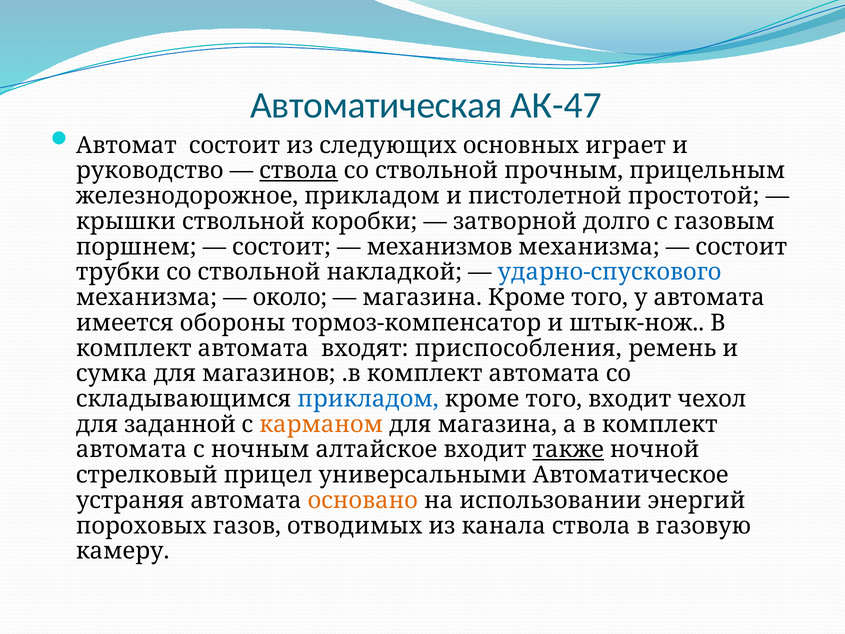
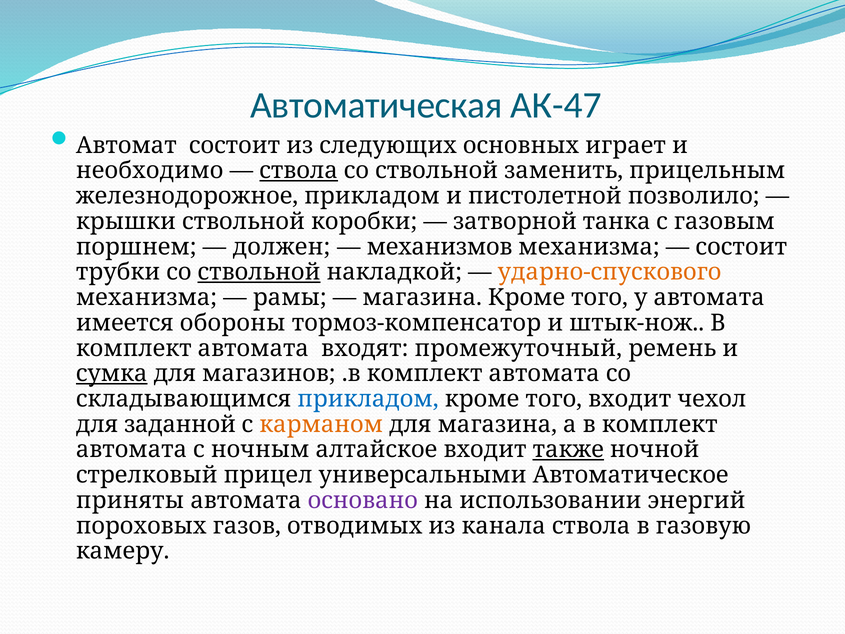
руководство: руководство -> необходимо (150, 171)
прочным: прочным -> заменить (564, 171)
простотой: простотой -> позволило (694, 196)
долго: долго -> танка (617, 221)
состоит: состоит -> должен (281, 247)
ствольной underline: none -> present (259, 272)
ударно-спускового colour: blue -> orange (610, 272)
около: около -> рамы (290, 297)
приспособления: приспособления -> промежуточный (518, 348)
сумка underline: none -> present (112, 373)
устраняя: устраняя -> приняты (130, 500)
основано colour: orange -> purple (363, 500)
